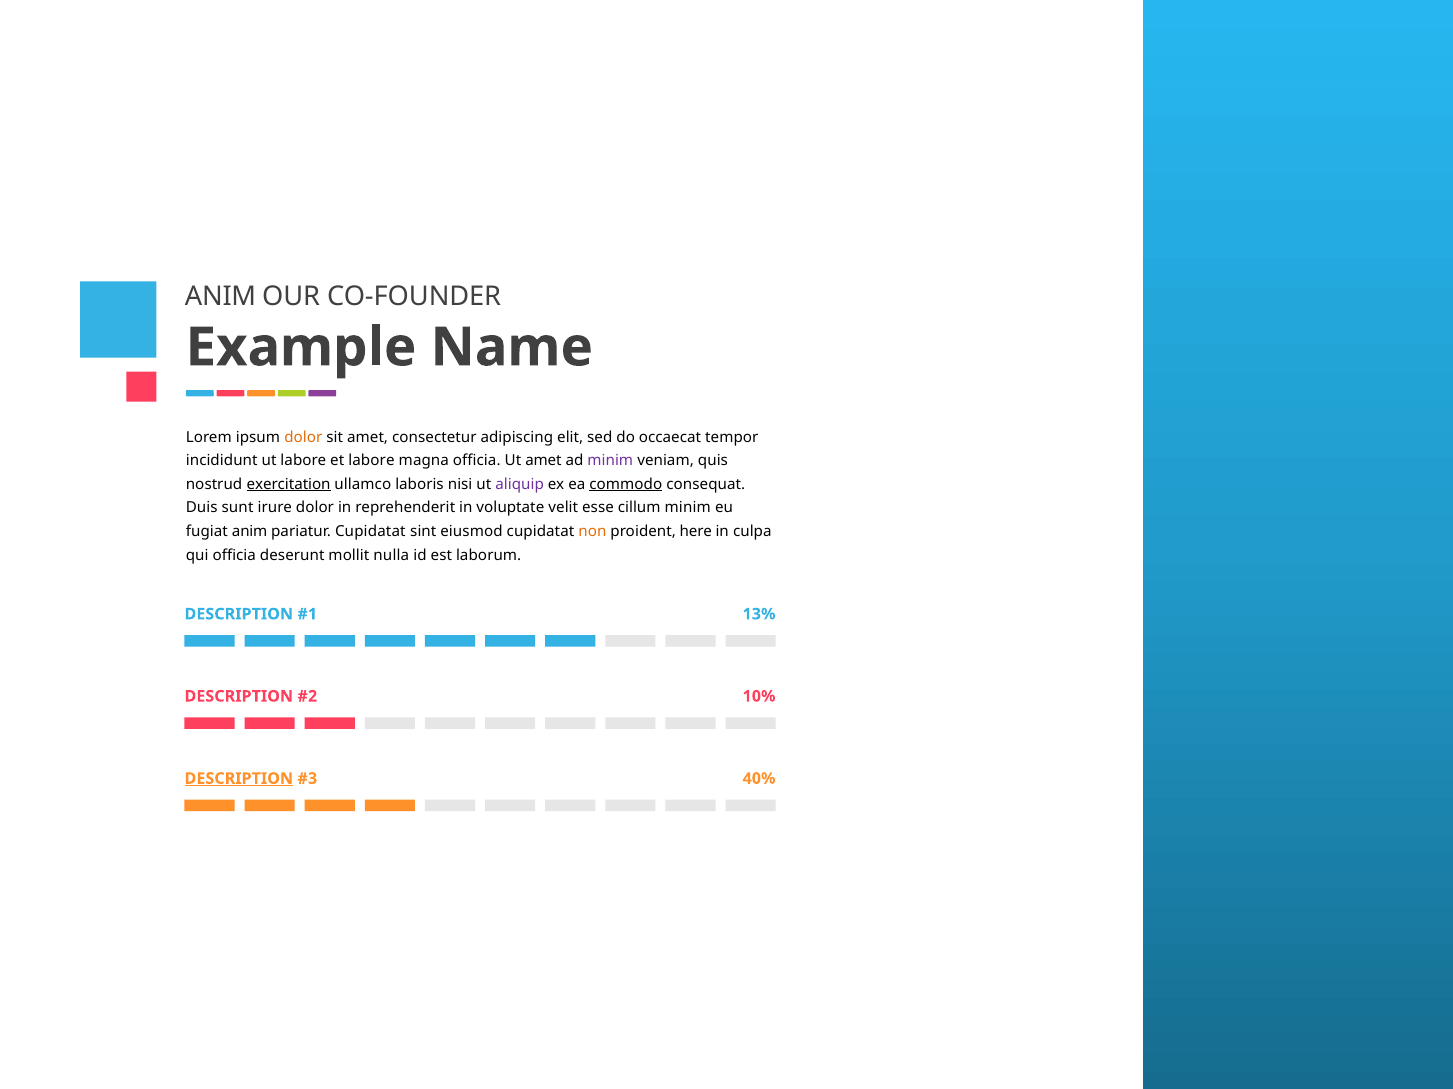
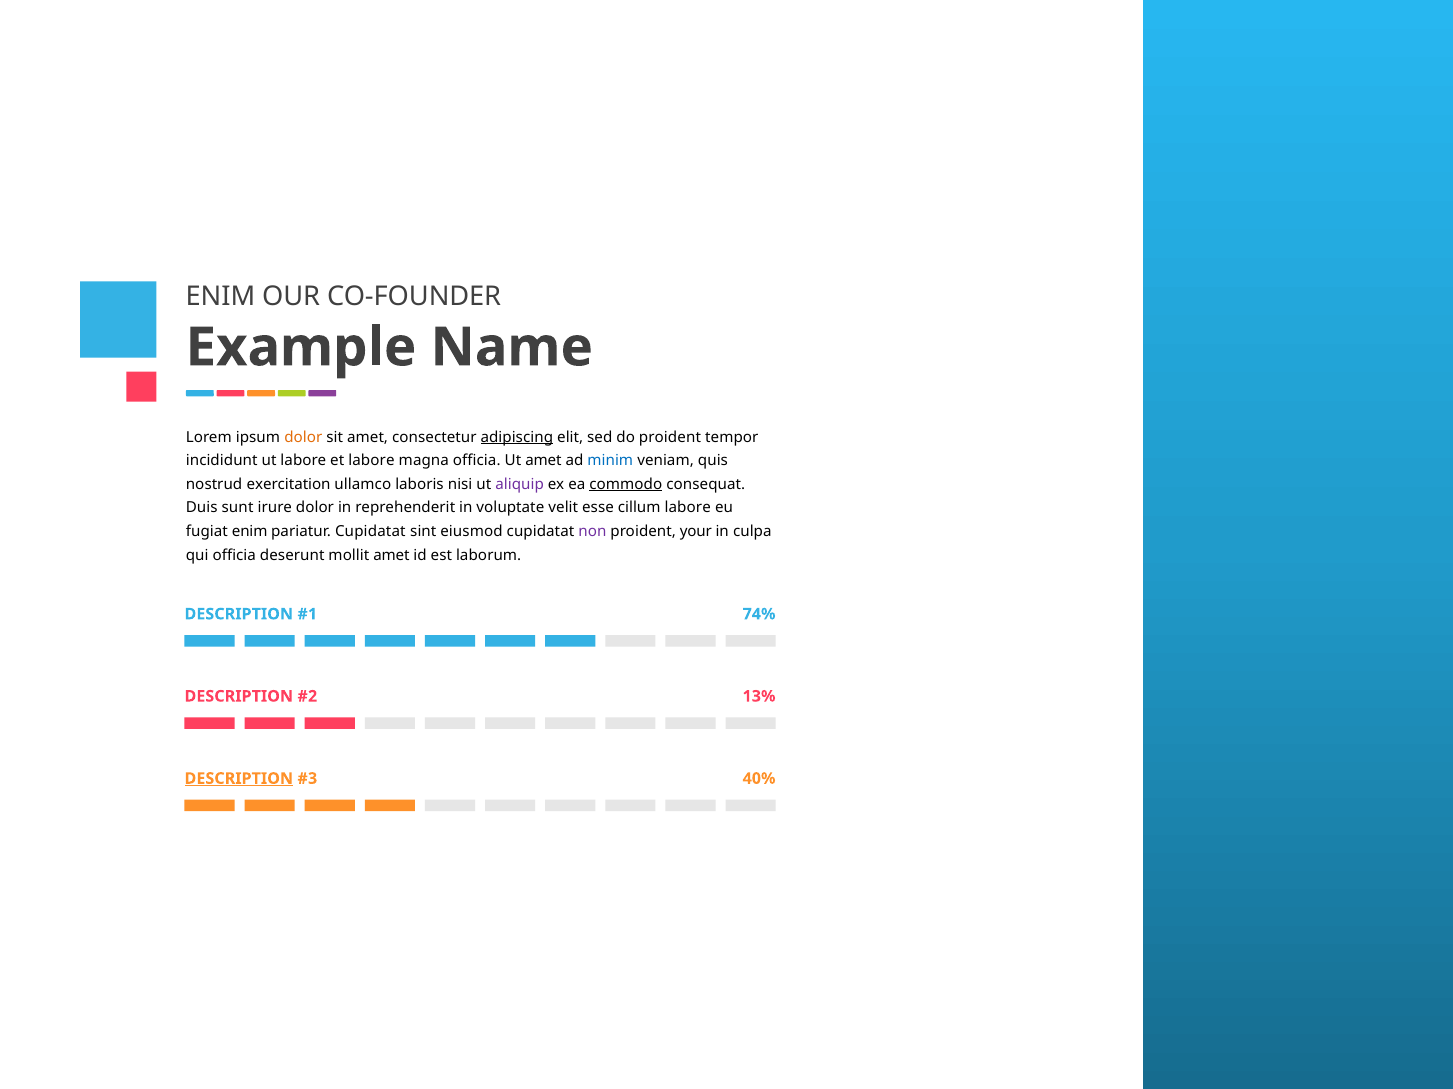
ANIM: ANIM -> ENIM (220, 297)
adipiscing underline: none -> present (517, 437)
do occaecat: occaecat -> proident (670, 437)
minim colour: purple -> blue (610, 461)
exercitation underline: present -> none (289, 485)
cillum minim: minim -> labore (688, 508)
fugiat anim: anim -> enim (250, 532)
non colour: orange -> purple (592, 532)
here: here -> your (696, 532)
mollit nulla: nulla -> amet (391, 555)
13%: 13% -> 74% (759, 614)
10%: 10% -> 13% (759, 697)
